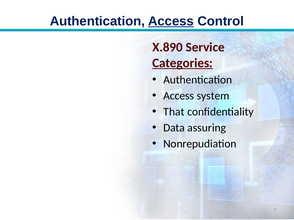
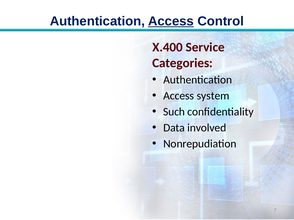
X.890: X.890 -> X.400 (167, 47)
Categories underline: present -> none (182, 63)
That: That -> Such (174, 112)
assuring: assuring -> involved (207, 128)
